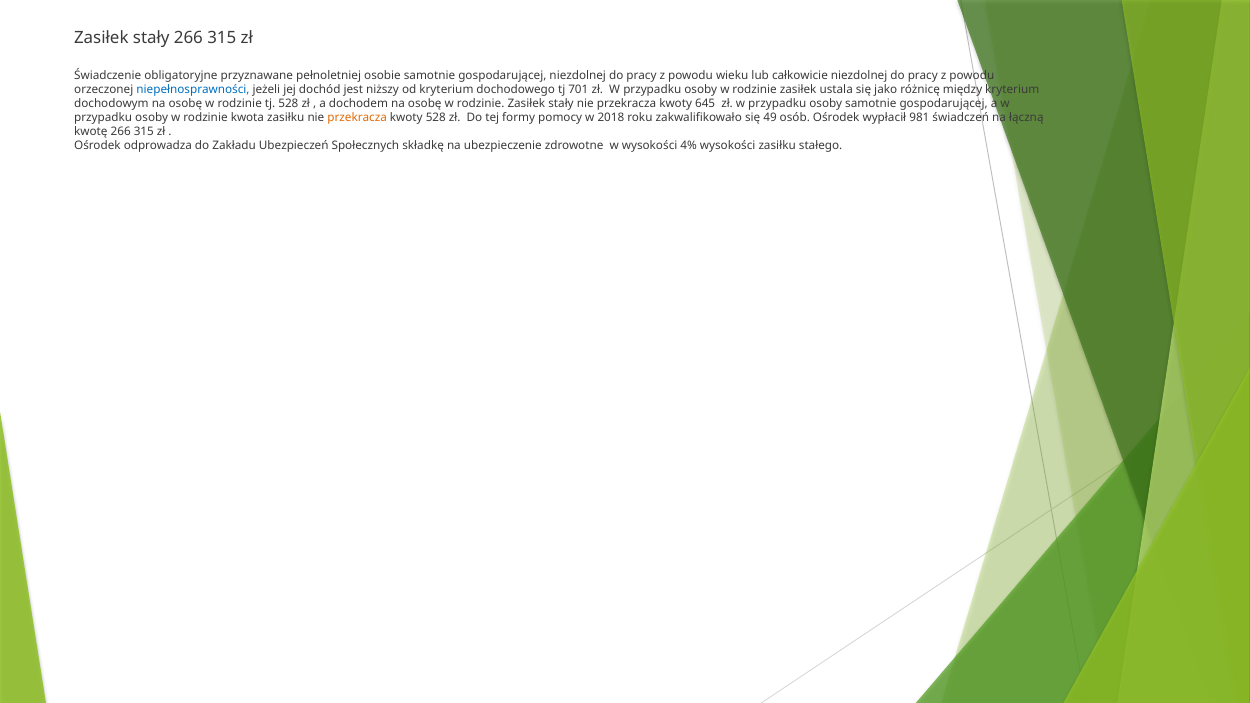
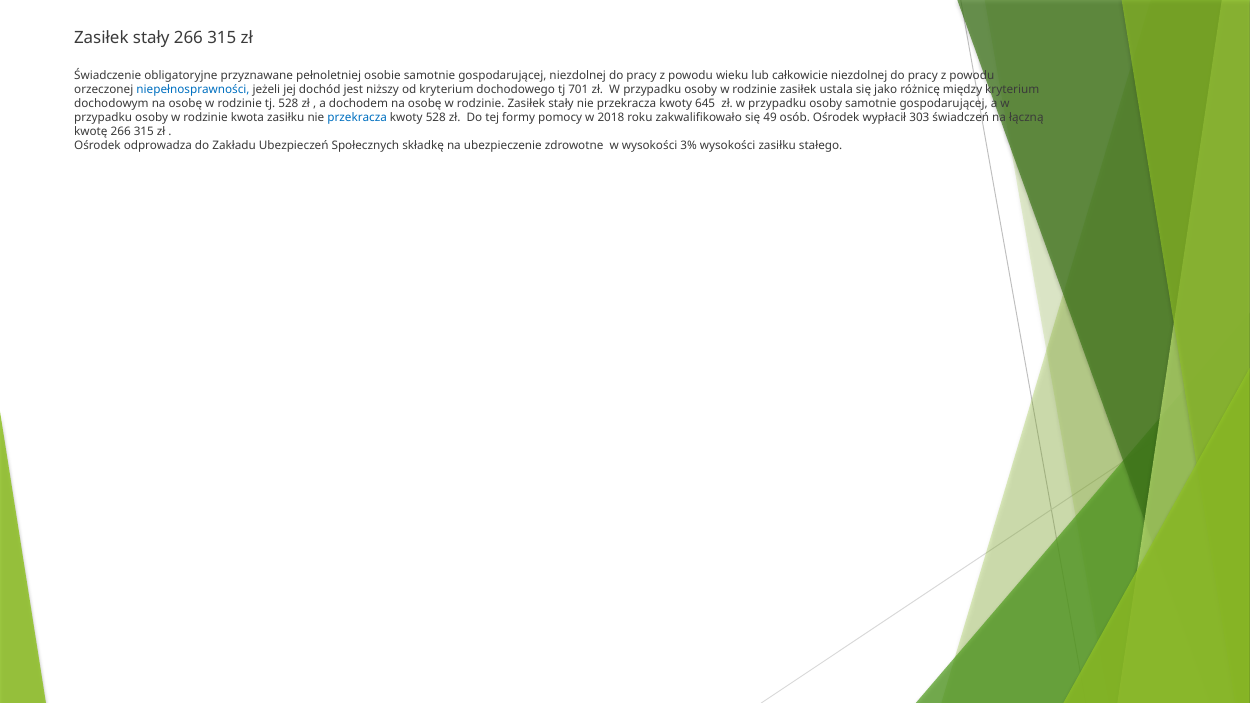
przekracza colour: orange -> blue (357, 118)
981: 981 -> 303 (919, 118)
4%: 4% -> 3% (689, 146)
